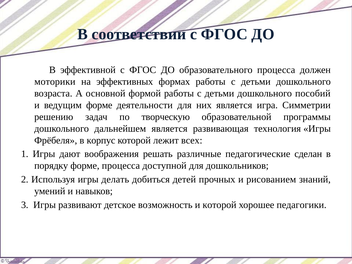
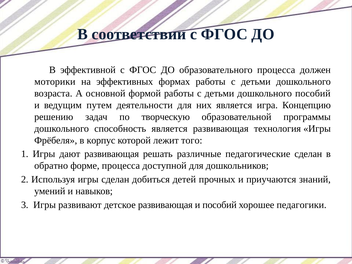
ведущим форме: форме -> путем (99, 105)
Симметрии: Симметрии -> Концепцию (307, 105)
дальнейшем: дальнейшем -> способность (120, 129)
всех: всех -> того (192, 140)
дают воображения: воображения -> развивающая (112, 154)
порядку: порядку -> обратно (51, 166)
игры делать: делать -> сделан (115, 179)
рисованием: рисованием -> приучаются (271, 179)
детское возможность: возможность -> развивающая (165, 205)
и которой: которой -> пособий (220, 205)
